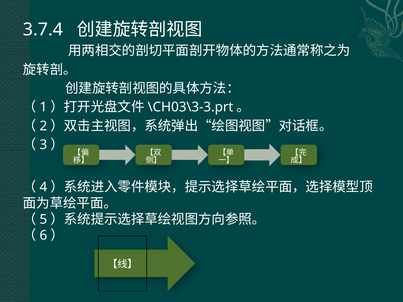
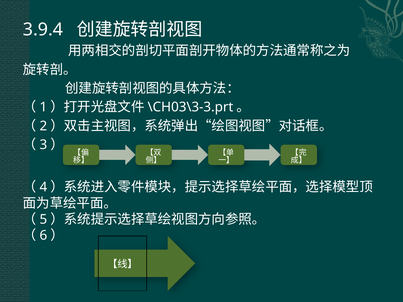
3.7.4: 3.7.4 -> 3.9.4 (43, 30)
